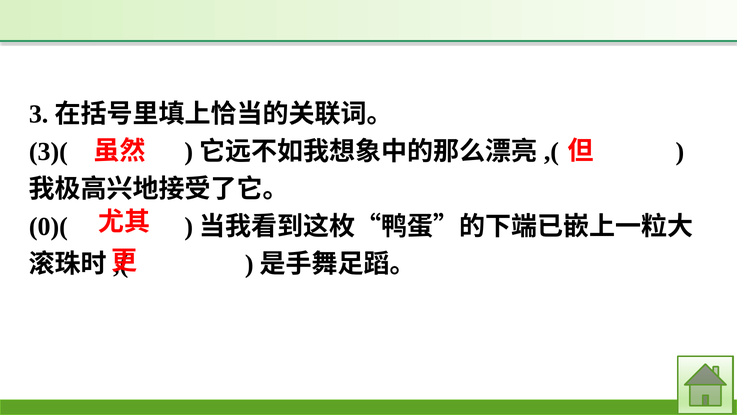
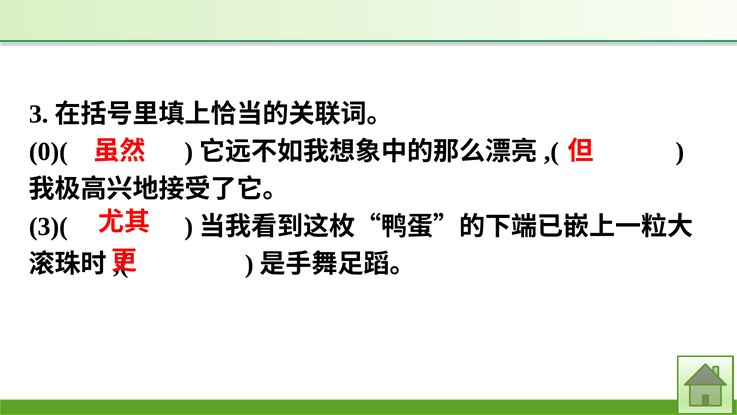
3)(: 3)( -> 0)( (48, 151)
0)(: 0)( -> 3)( (48, 226)
